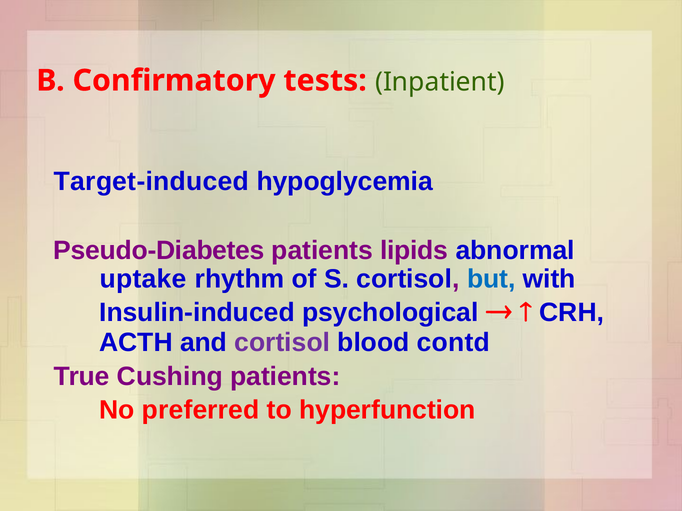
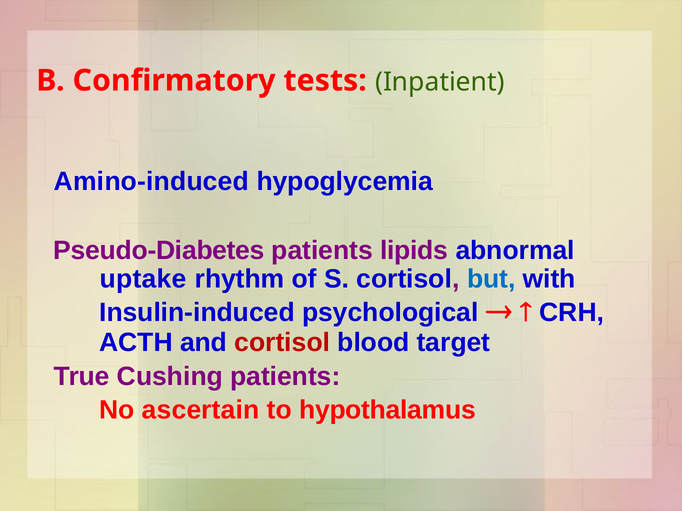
Target-induced: Target-induced -> Amino-induced (151, 182)
cortisol colour: purple -> red (282, 343)
contd: contd -> target (453, 343)
preferred: preferred -> ascertain (201, 411)
hyperfunction: hyperfunction -> hypothalamus (388, 411)
